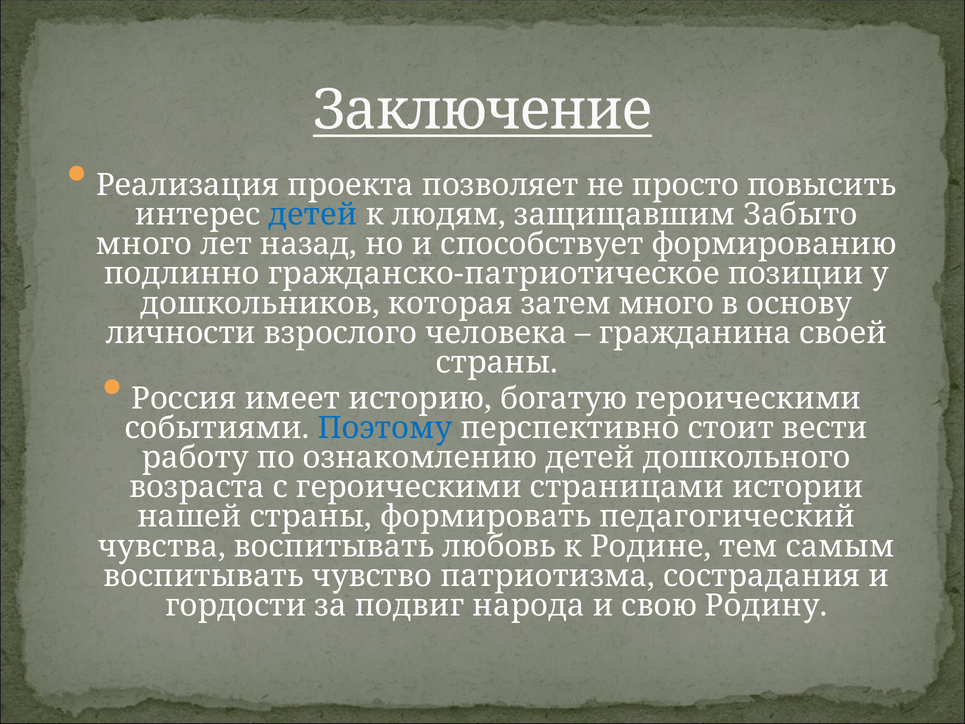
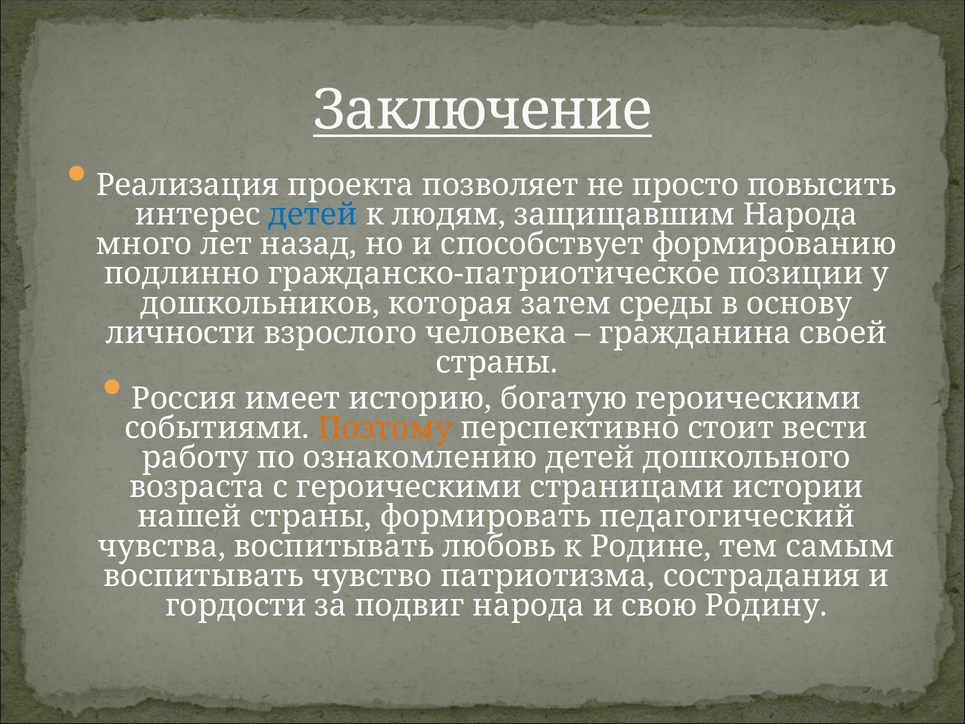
защищавшим Забыто: Забыто -> Народа (800, 215)
затем много: много -> среды (666, 303)
Поэтому colour: blue -> orange (385, 428)
